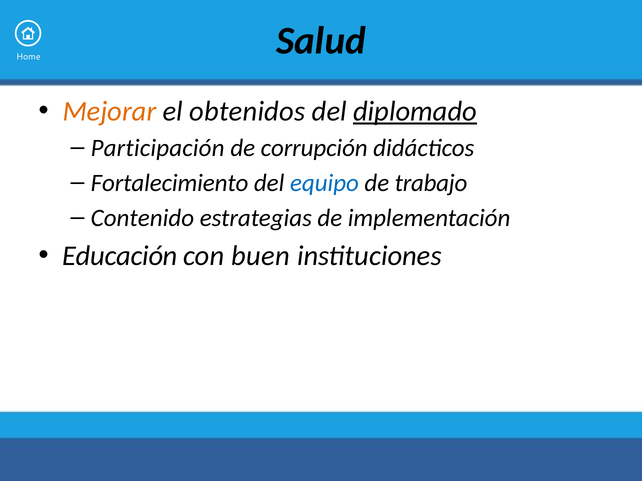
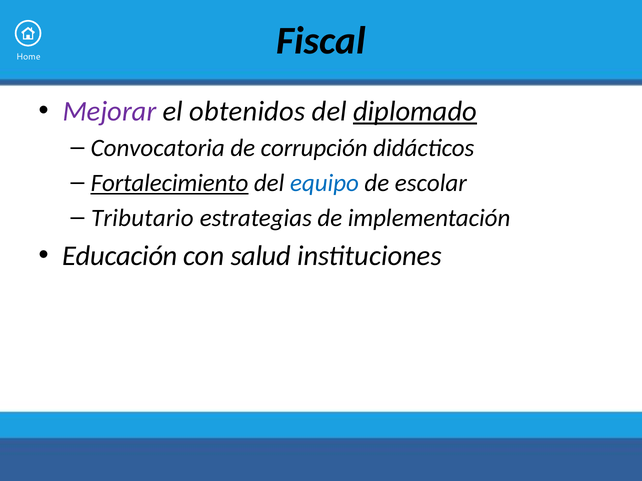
Salud: Salud -> Fiscal (321, 41)
Mejorar colour: orange -> purple (109, 111)
Participación: Participación -> Convocatoria (158, 148)
Fortalecimiento underline: none -> present (170, 183)
trabajo: trabajo -> escolar (431, 183)
Contenido: Contenido -> Tributario (142, 218)
buen: buen -> salud (261, 256)
